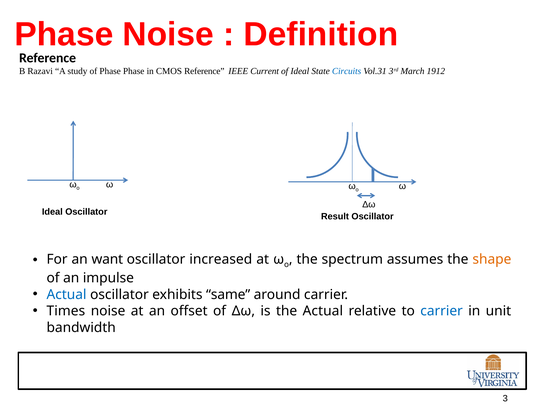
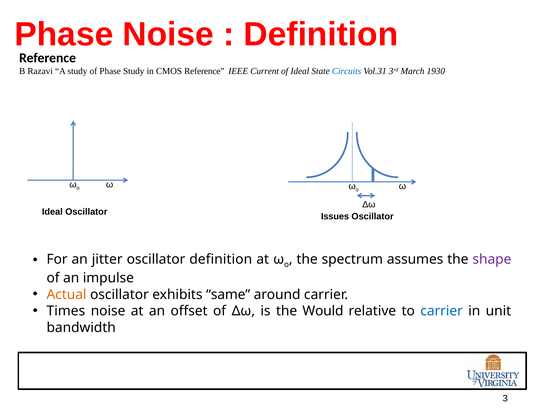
Phase Phase: Phase -> Study (134, 71)
1912: 1912 -> 1930 (436, 71)
Result: Result -> Issues (335, 216)
want: want -> jitter (107, 259)
oscillator increased: increased -> definition (221, 259)
shape colour: orange -> purple (492, 259)
Actual colour: blue -> orange (67, 294)
the Actual: Actual -> Would (323, 311)
